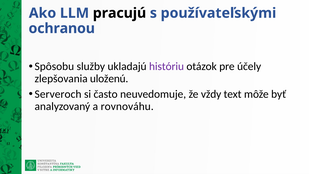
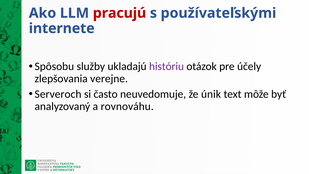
pracujú colour: black -> red (120, 13)
ochranou: ochranou -> internete (62, 28)
uloženú: uloženú -> verejne (109, 79)
vždy: vždy -> únik (211, 94)
